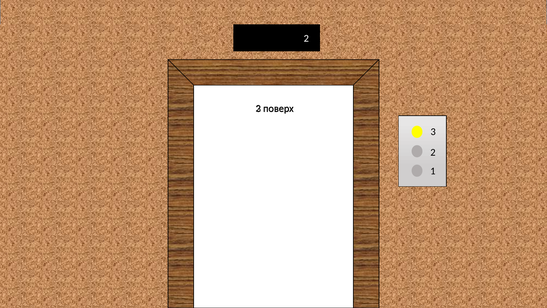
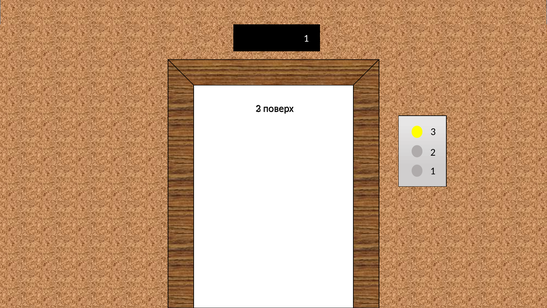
2: 2 -> 1 (306, 39)
